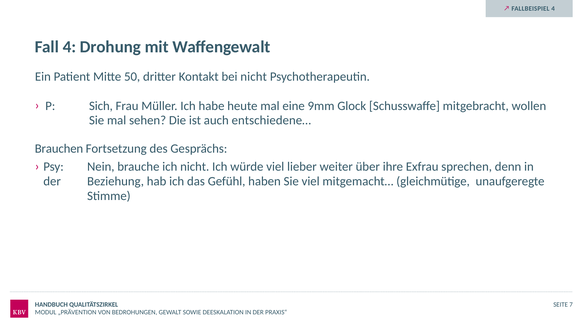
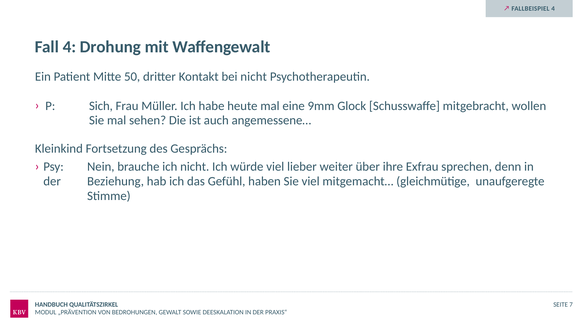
entschiedene…: entschiedene… -> angemessene… (271, 120)
Brauchen: Brauchen -> Kleinkind (59, 148)
